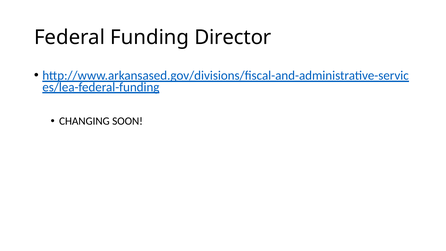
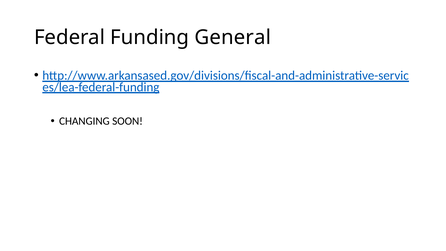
Director: Director -> General (233, 37)
